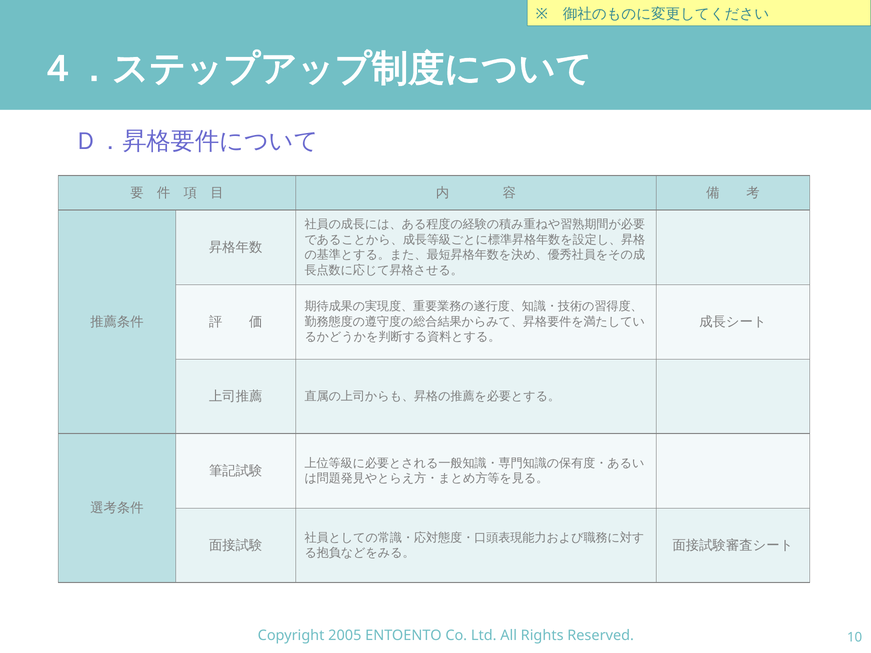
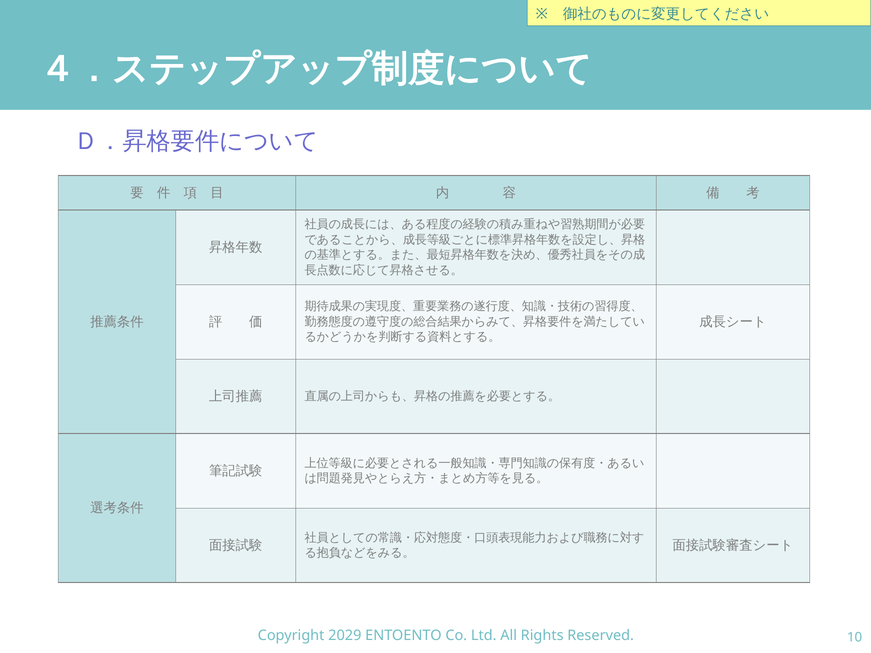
2005: 2005 -> 2029 (345, 636)
